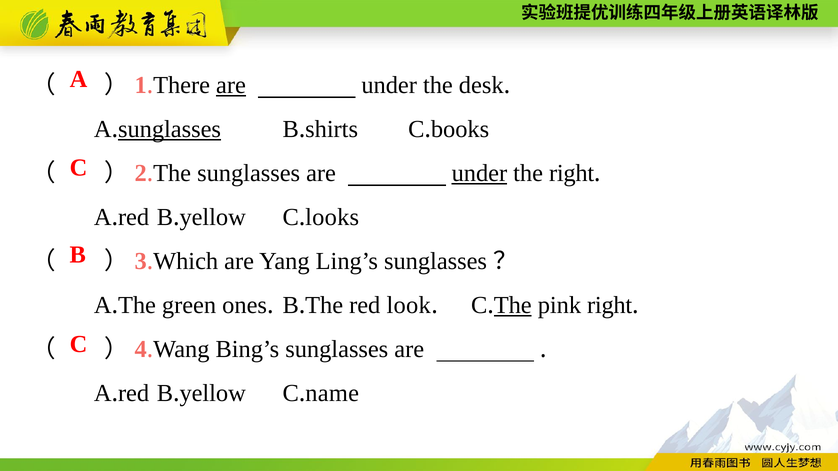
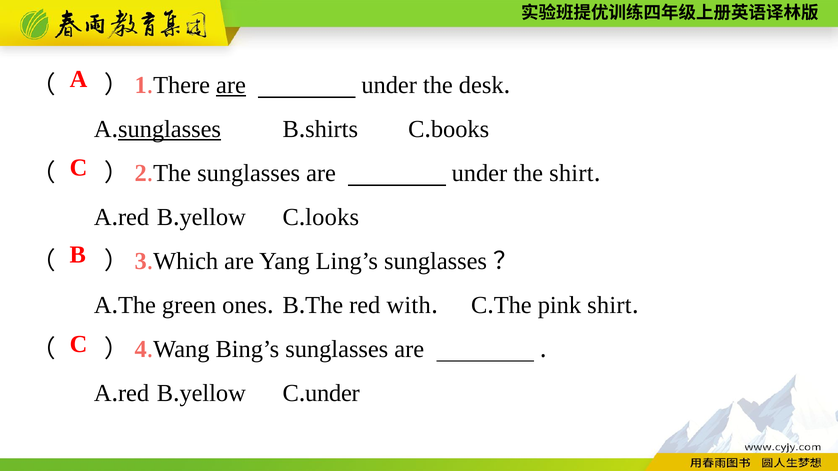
under underline: present -> none (479, 174)
the right: right -> shirt (571, 174)
look: look -> with (409, 306)
The underline: present -> none (513, 306)
pink right: right -> shirt (609, 306)
name: name -> under (332, 394)
